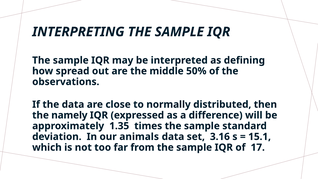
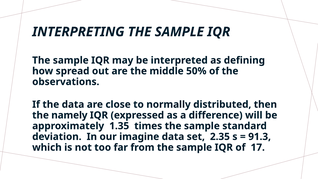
animals: animals -> imagine (139, 137)
3.16: 3.16 -> 2.35 (220, 137)
15.1: 15.1 -> 91.3 (260, 137)
